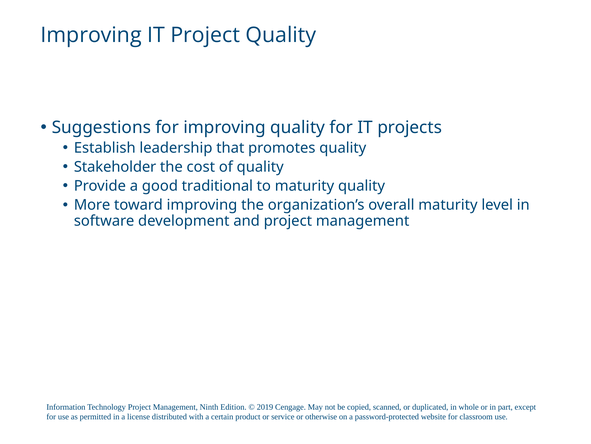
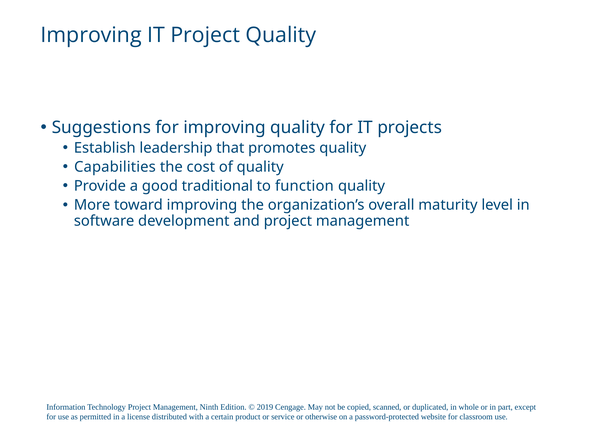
Stakeholder: Stakeholder -> Capabilities (115, 167)
to maturity: maturity -> function (304, 186)
